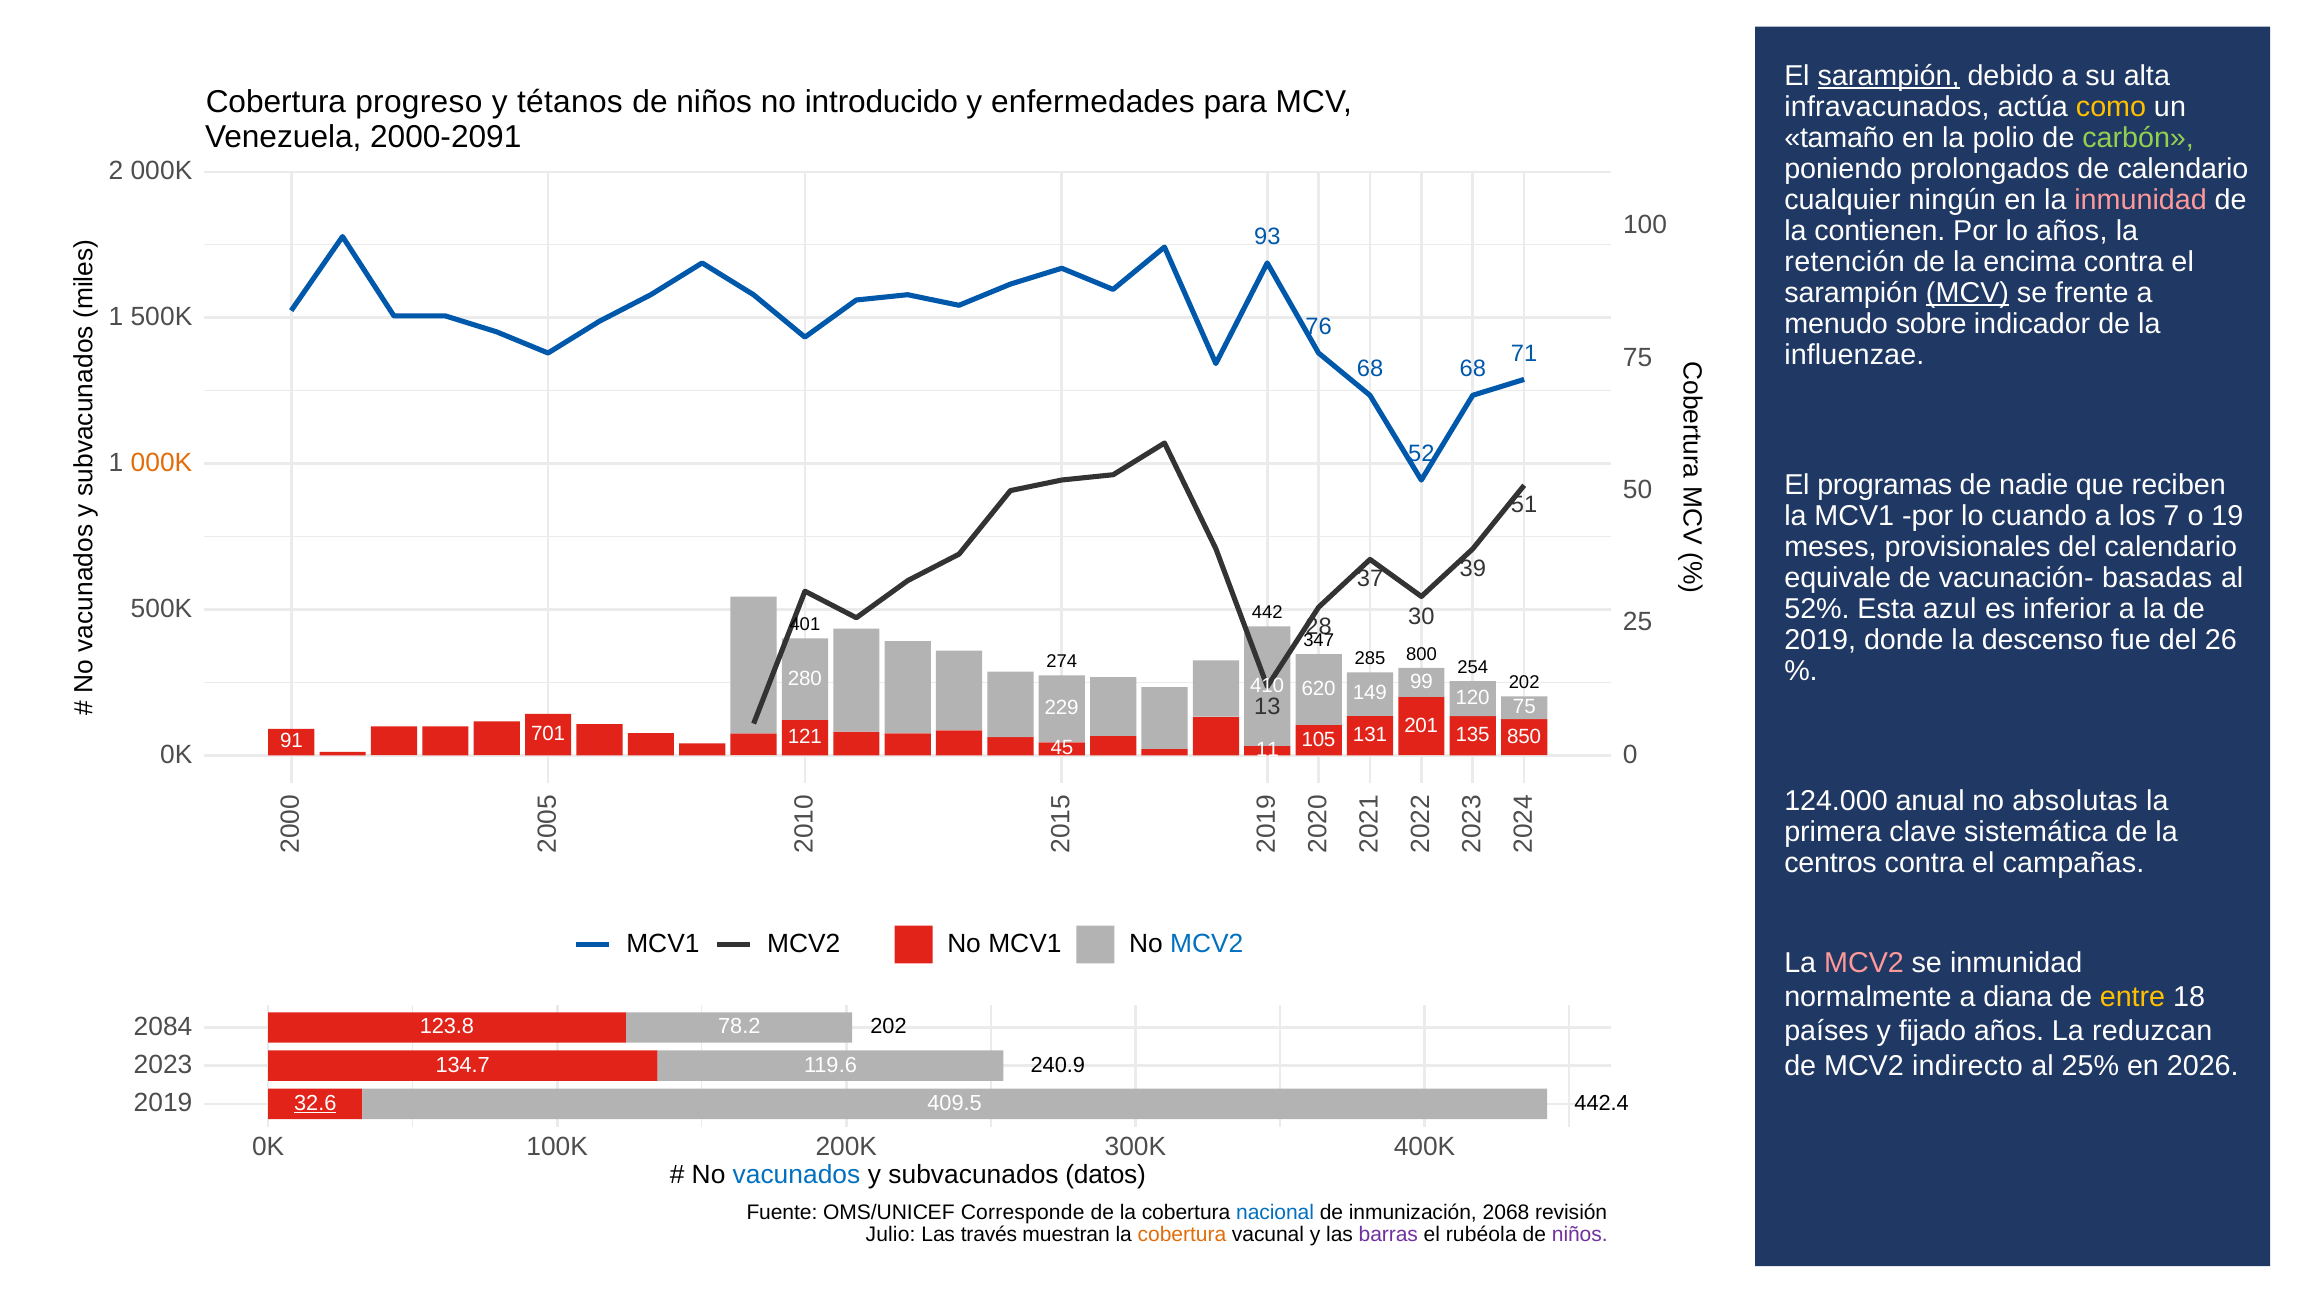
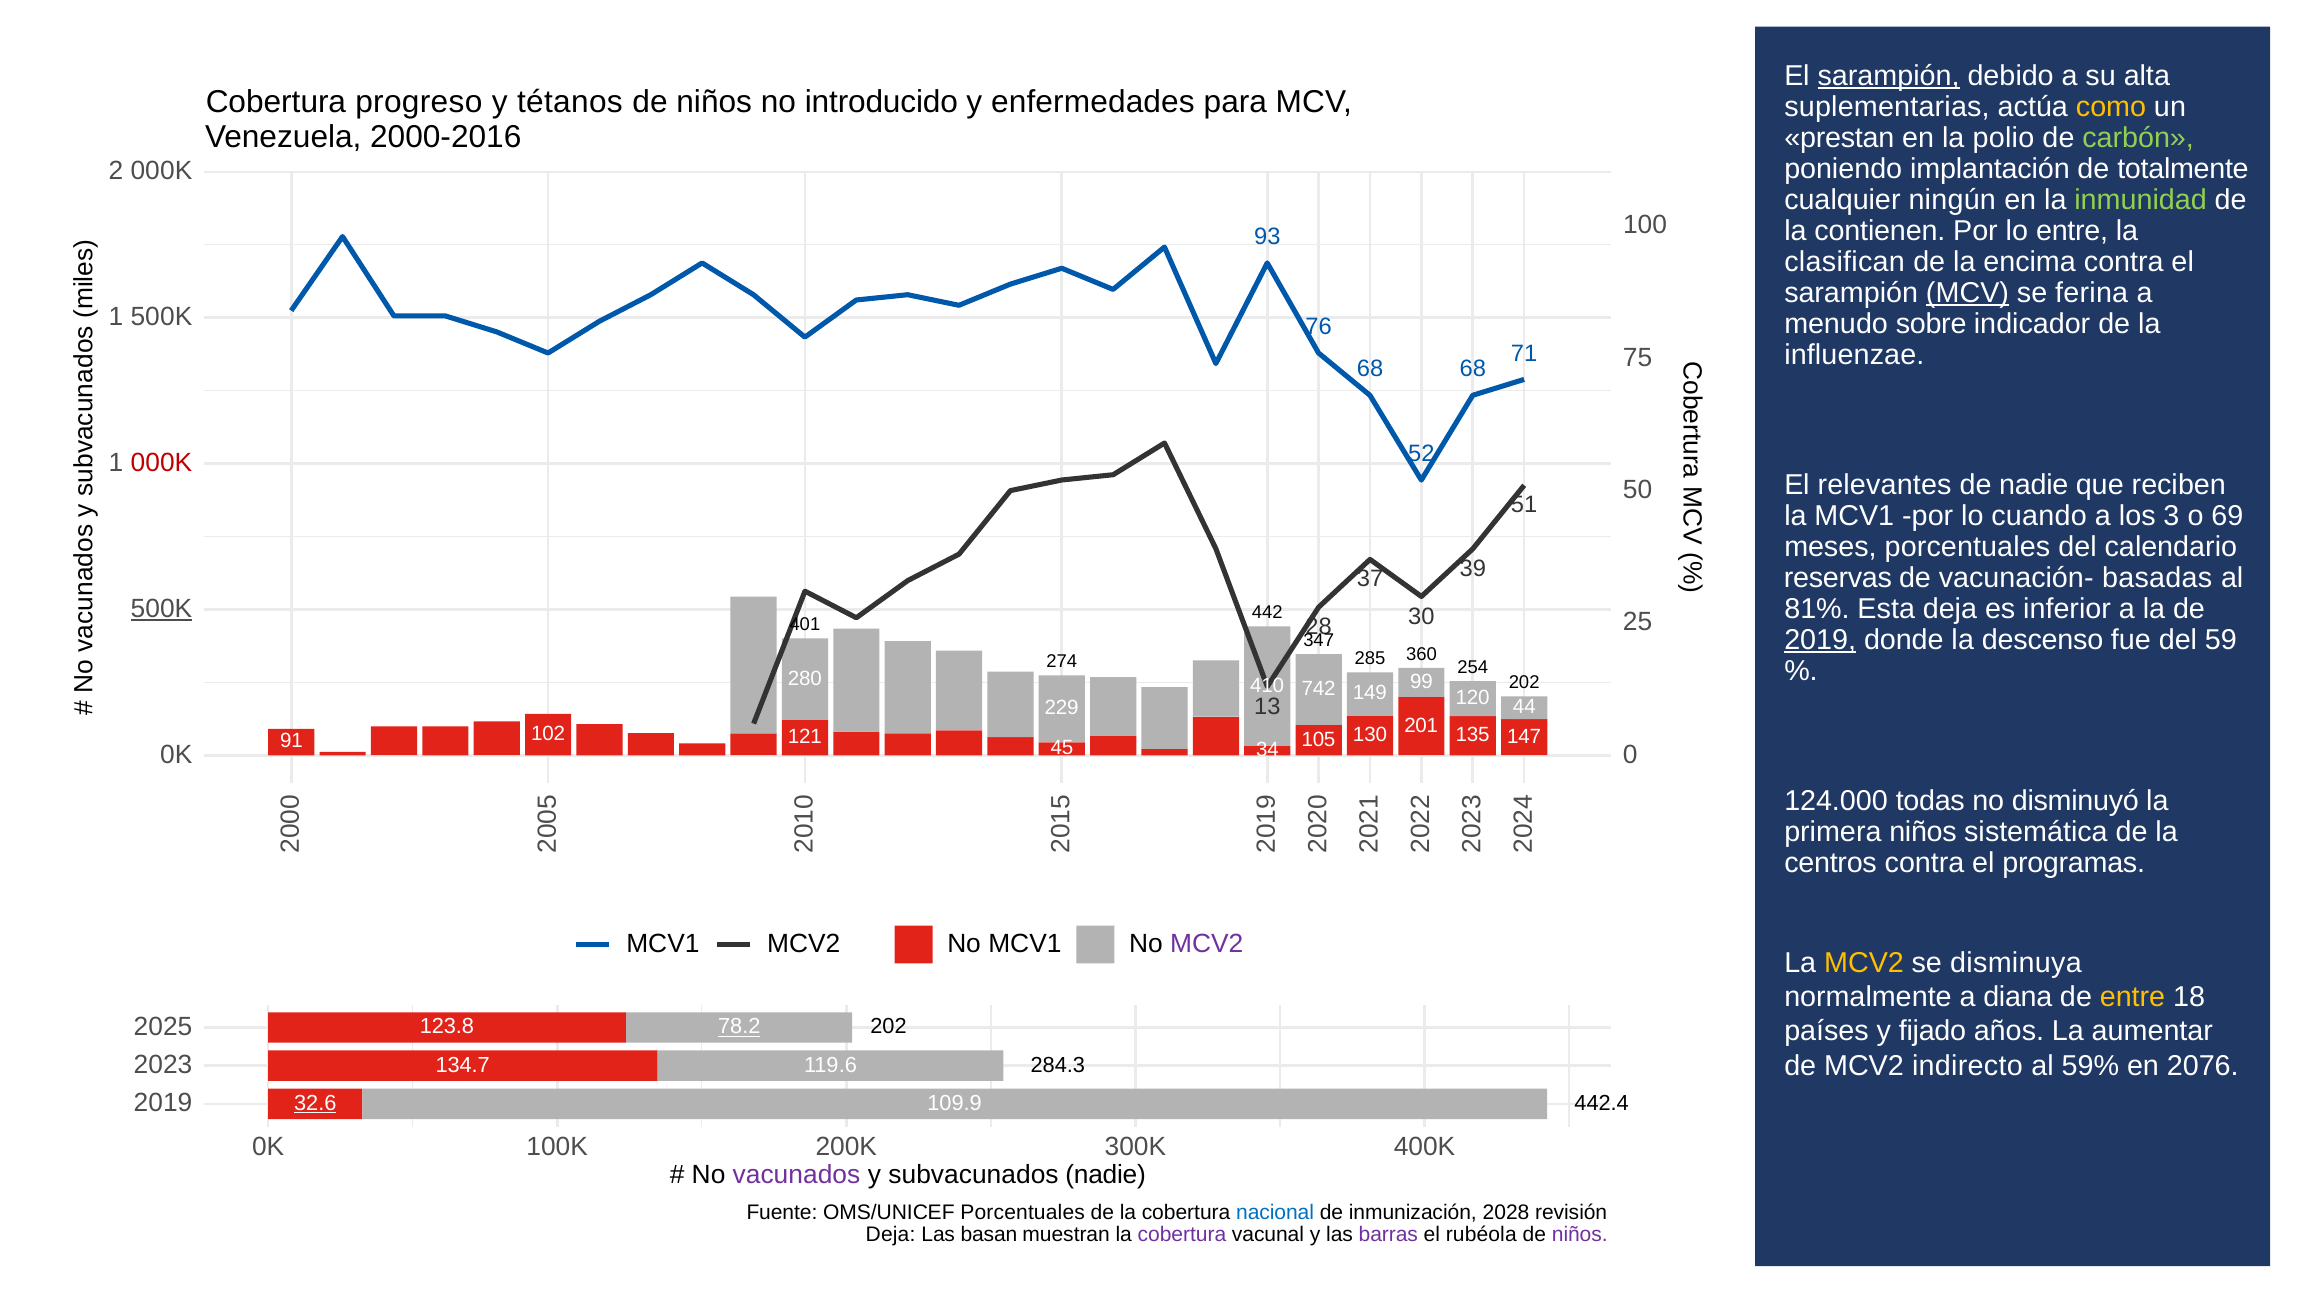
infravacunados: infravacunados -> suplementarias (1887, 107)
2000-2091: 2000-2091 -> 2000-2016 (446, 137)
tamaño: tamaño -> prestan (1839, 138)
prolongados: prolongados -> implantación (1990, 169)
de calendario: calendario -> totalmente (2183, 169)
inmunidad colour: pink -> light green (2141, 200)
lo años: años -> entre (2072, 231)
retención: retención -> clasifican (1845, 262)
frente: frente -> ferina (2092, 293)
000K colour: orange -> red (161, 463)
programas: programas -> relevantes (1885, 485)
los 7: 7 -> 3 (2171, 516)
19: 19 -> 69 (2227, 516)
meses provisionales: provisionales -> porcentuales (1967, 547)
equivale: equivale -> reservas (1838, 578)
52%: 52% -> 81% (1817, 609)
Esta azul: azul -> deja (1950, 609)
500K underline: none -> present (161, 609)
2019 underline: none -> present (1820, 640)
26: 26 -> 59 (2221, 640)
800: 800 -> 360 (1422, 654)
620: 620 -> 742 (1319, 689)
120 75: 75 -> 44 (1524, 707)
131: 131 -> 130 (1370, 735)
850: 850 -> 147 (1524, 737)
701: 701 -> 102 (548, 734)
11: 11 -> 34 (1267, 750)
anual: anual -> todas (1930, 801)
absolutas: absolutas -> disminuyó (2075, 801)
primera clave: clave -> niños (1923, 832)
campañas: campañas -> programas (2074, 863)
MCV2 colour: blue -> purple (1207, 944)
MCV2 colour: pink -> yellow (1864, 963)
se inmunidad: inmunidad -> disminuya (2016, 963)
2084: 2084 -> 2025 (163, 1027)
78.2 underline: none -> present (739, 1027)
reduzcan: reduzcan -> aumentar (2152, 1032)
25%: 25% -> 59% (2090, 1066)
2026: 2026 -> 2076 (2203, 1066)
240.9: 240.9 -> 284.3 (1058, 1065)
409.5: 409.5 -> 109.9 (955, 1103)
vacunados colour: blue -> purple (796, 1175)
subvacunados datos: datos -> nadie (1106, 1175)
OMS/UNICEF Corresponde: Corresponde -> Porcentuales (1023, 1213)
2068: 2068 -> 2028 (1506, 1213)
Julio: Julio -> Deja (891, 1235)
través: través -> basan (989, 1235)
cobertura colour: orange -> purple (1182, 1235)
